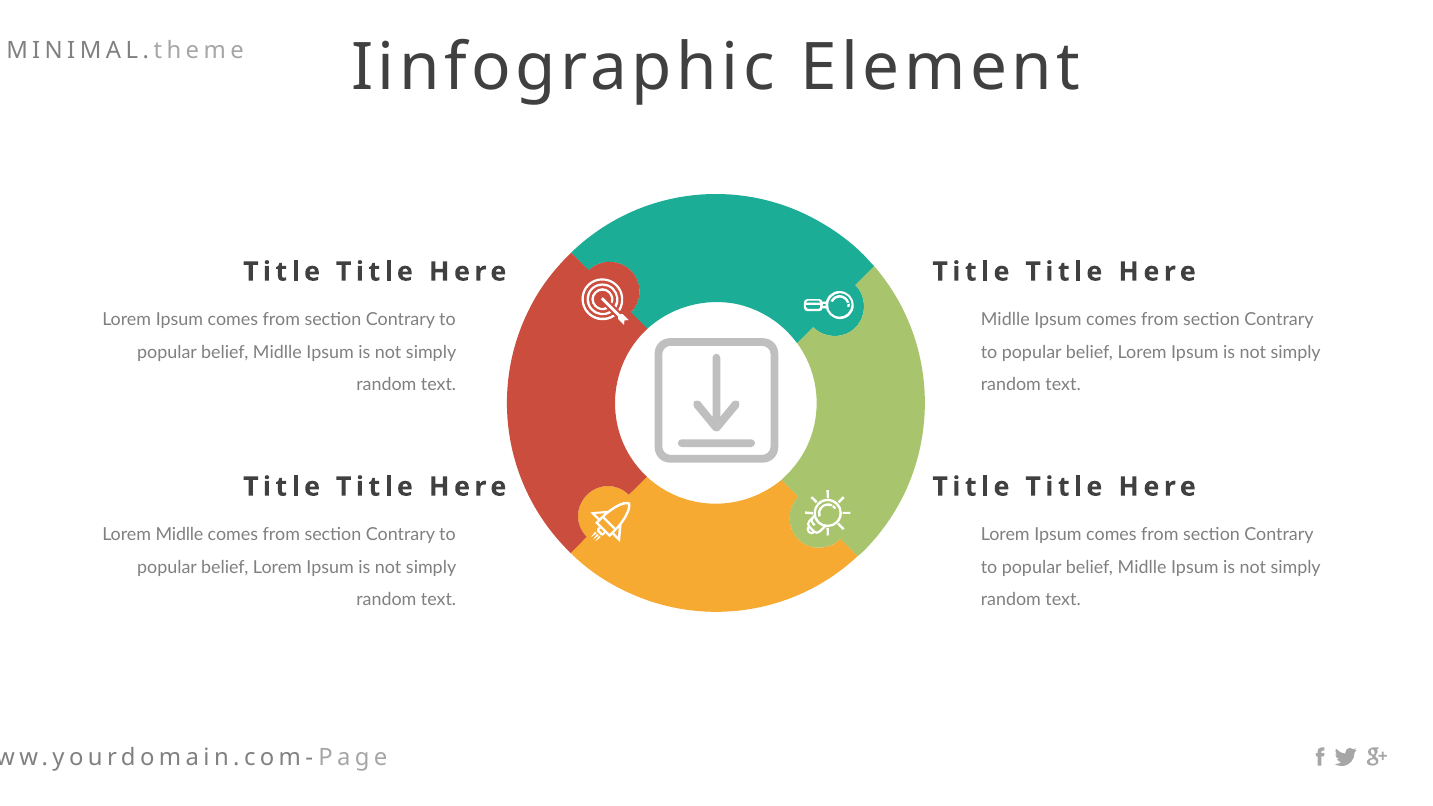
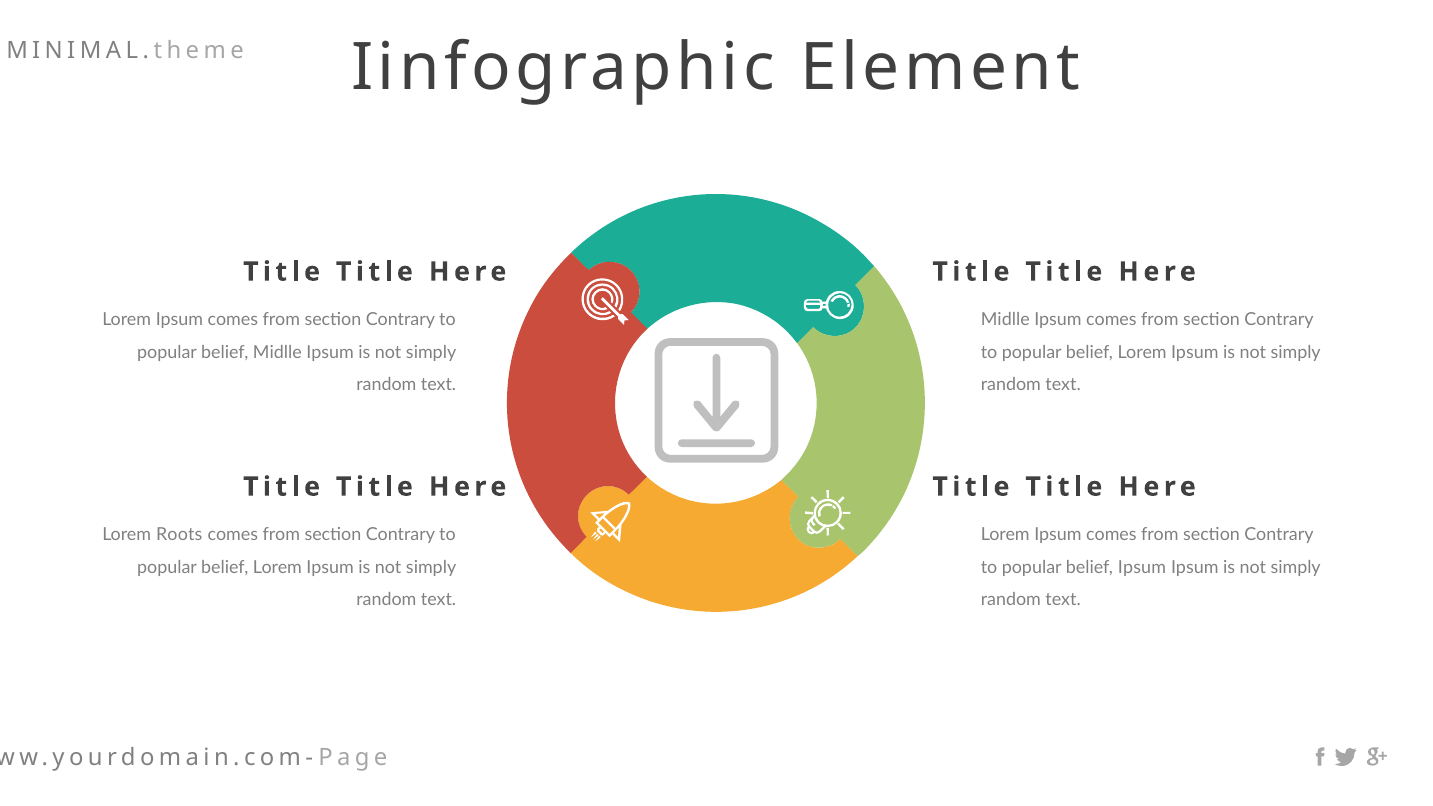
Lorem Midlle: Midlle -> Roots (179, 535)
Midlle: Midlle -> Ipsum (1142, 567)
